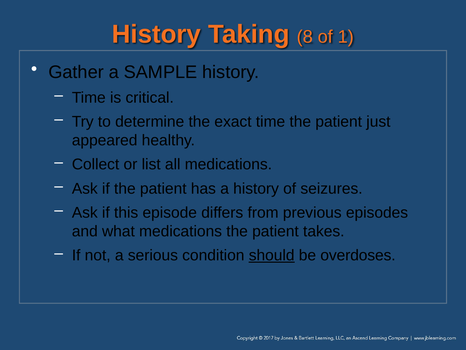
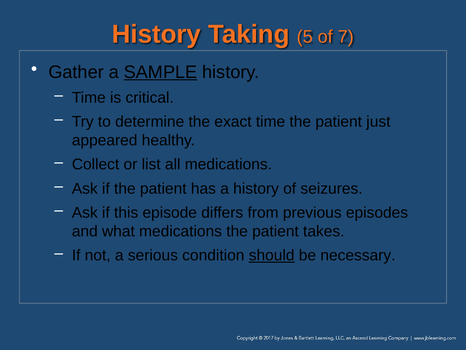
8: 8 -> 5 (305, 37)
1: 1 -> 7 (346, 37)
SAMPLE underline: none -> present (161, 72)
overdoses: overdoses -> necessary (358, 255)
